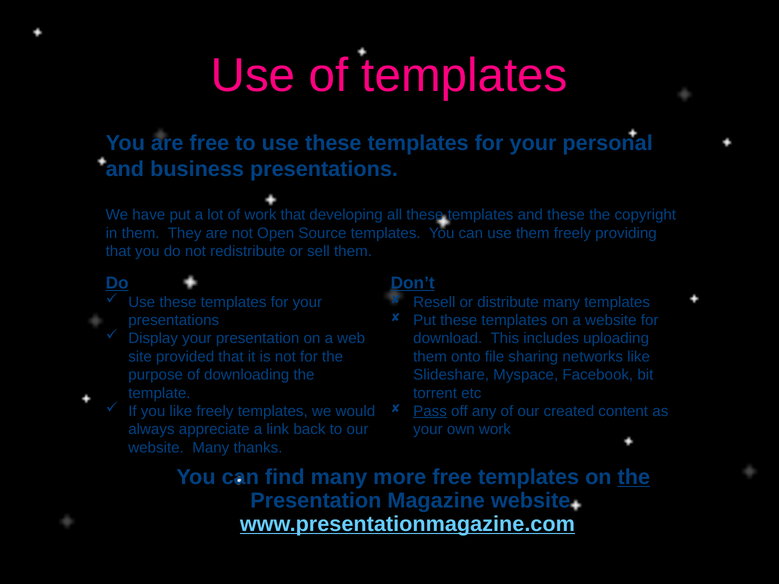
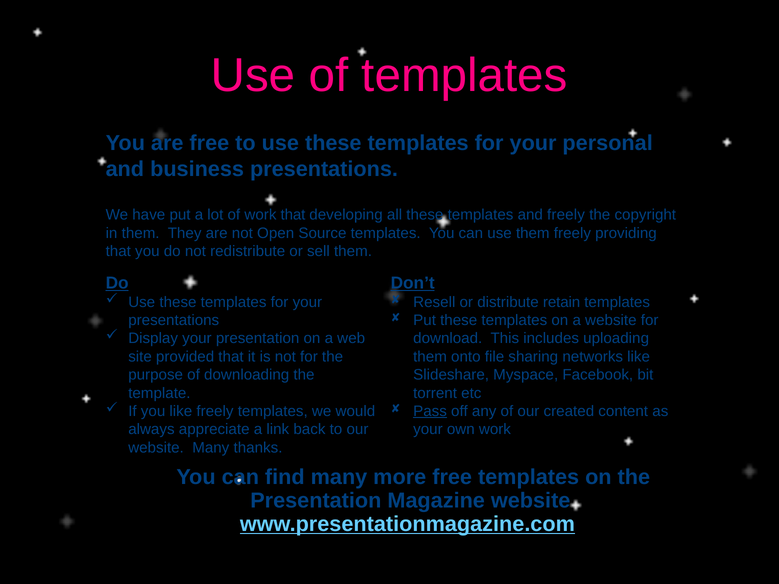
and these: these -> freely (566, 215)
distribute many: many -> retain (562, 302)
the underline: present -> none (634, 477)
